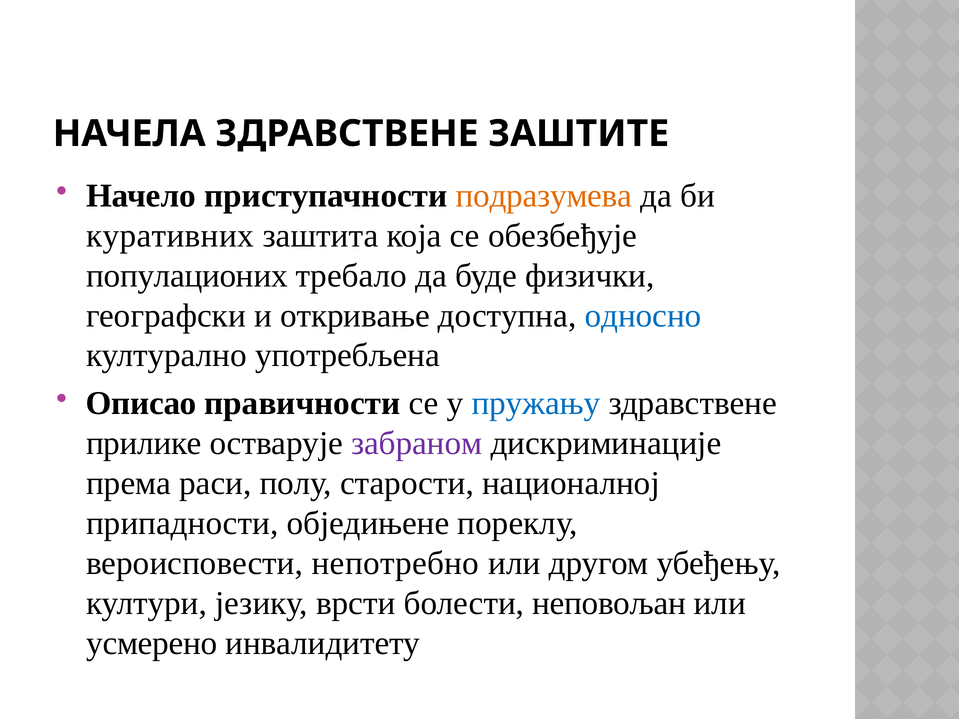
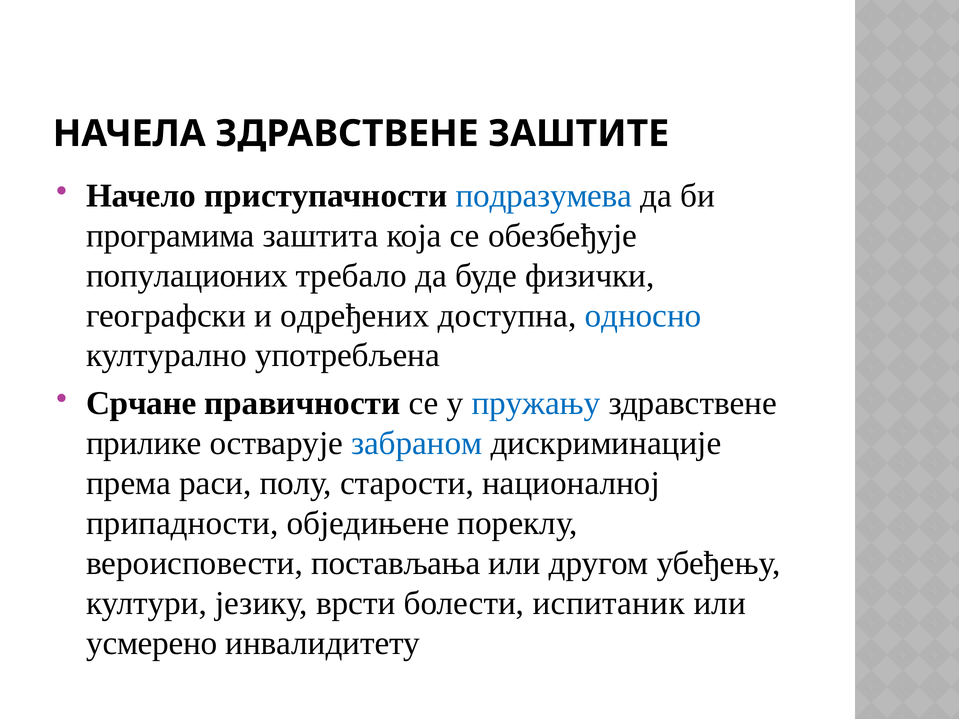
подразумева colour: orange -> blue (544, 196)
куративних: куративних -> програмима (170, 236)
откривање: откривање -> одређених (355, 316)
Описао: Описао -> Срчане (141, 404)
забраном colour: purple -> blue (417, 444)
непотребно: непотребно -> постављања (396, 563)
неповољан: неповољан -> испитаник (609, 603)
